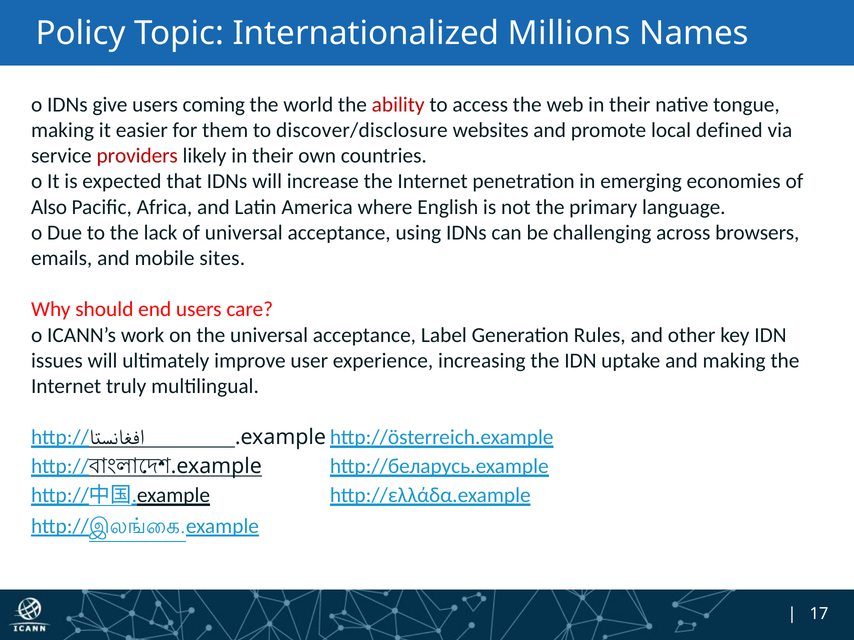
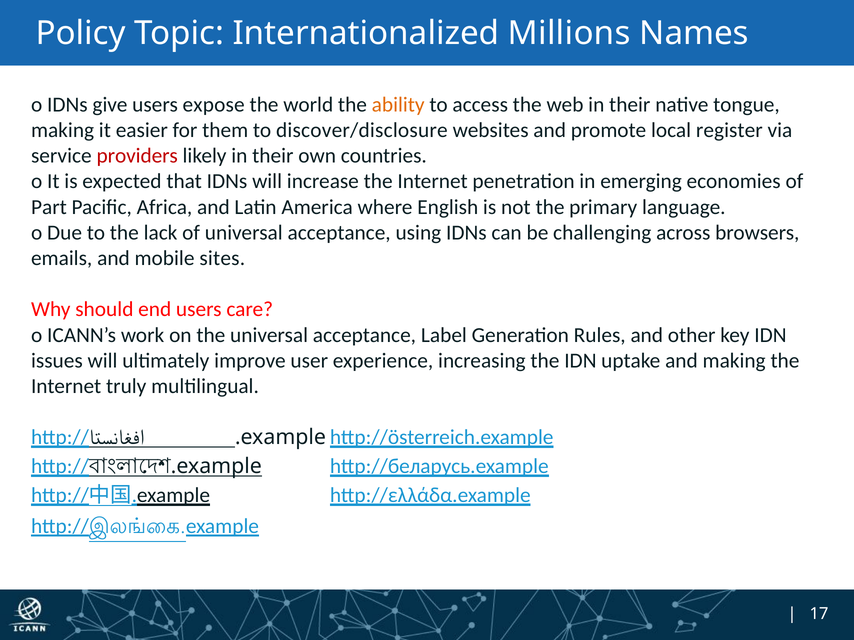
coming: coming -> expose (214, 105)
ability colour: red -> orange (398, 105)
defined: defined -> register (729, 130)
Also: Also -> Part (49, 207)
